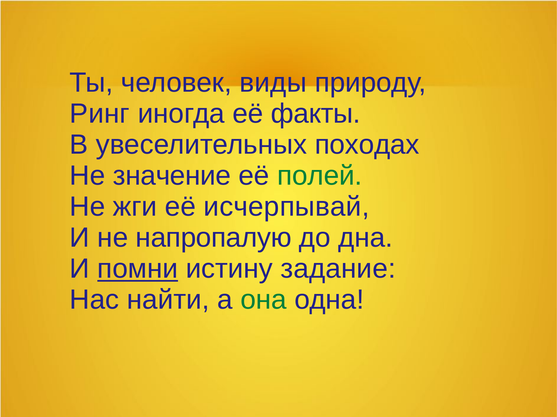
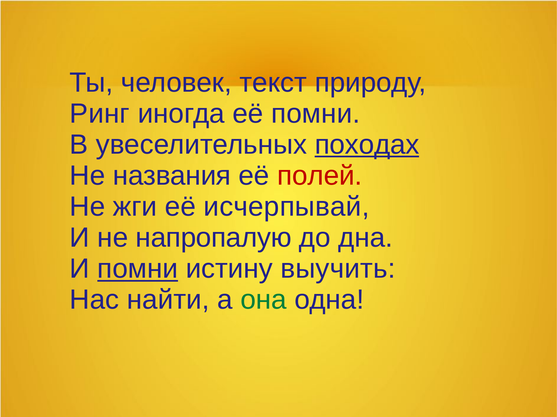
виды: виды -> текст (273, 83)
её факты: факты -> помни (316, 114)
походах underline: none -> present (367, 145)
значение: значение -> названия (172, 176)
полей colour: green -> red (320, 176)
задание: задание -> выучить (338, 269)
